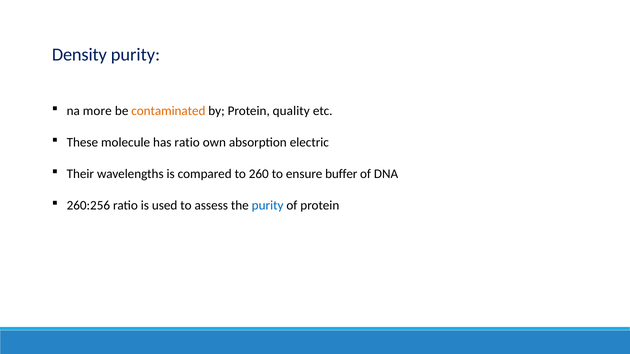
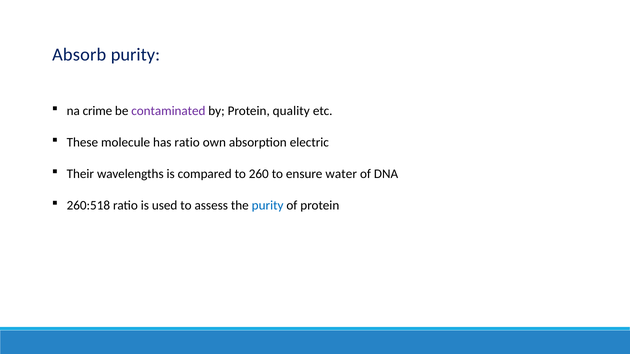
Density: Density -> Absorb (79, 55)
more: more -> crime (97, 111)
contaminated colour: orange -> purple (168, 111)
buffer: buffer -> water (341, 174)
260:256: 260:256 -> 260:518 (88, 206)
